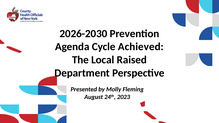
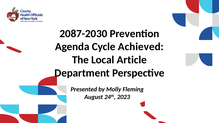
2026-2030: 2026-2030 -> 2087-2030 (83, 34)
Raised: Raised -> Article (132, 60)
